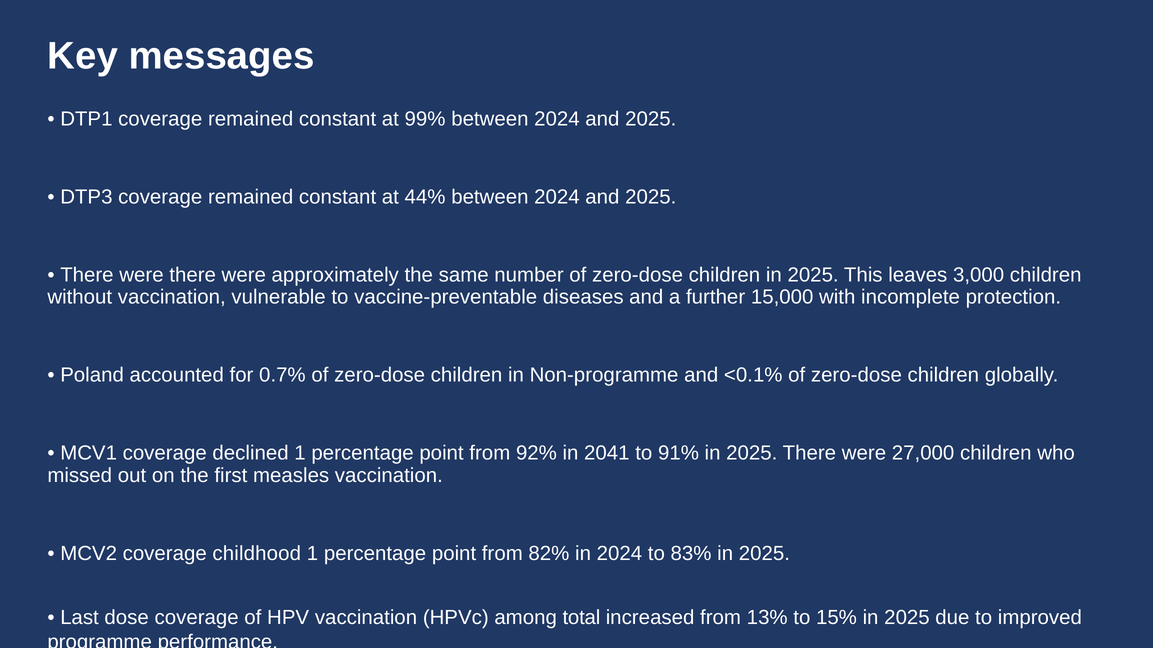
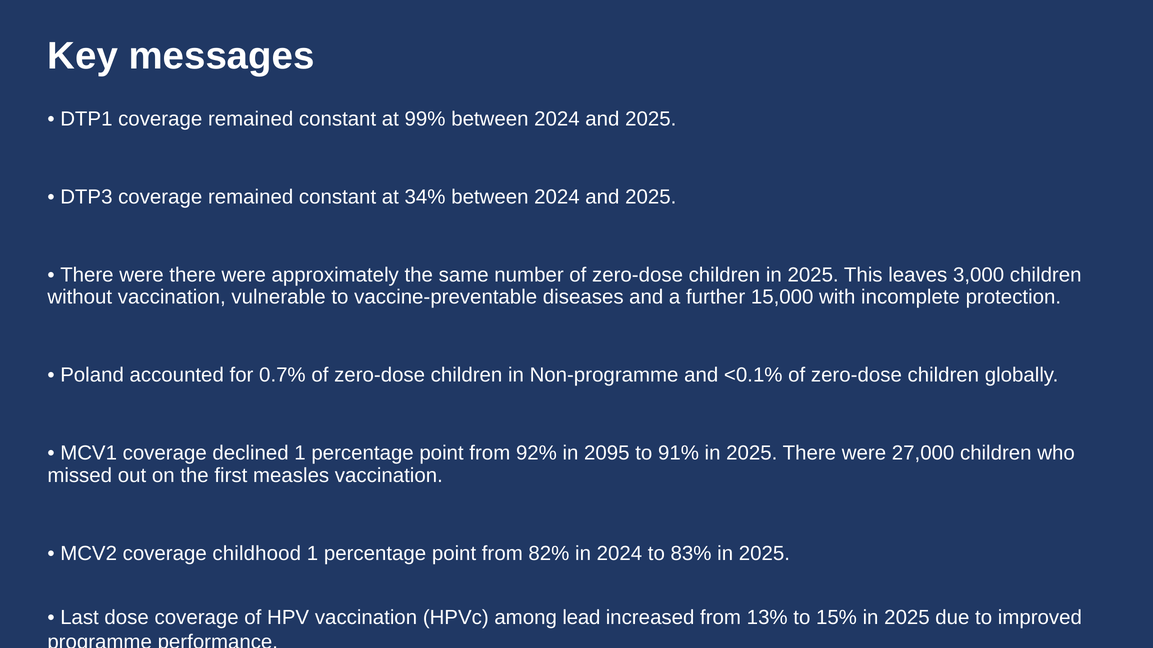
44%: 44% -> 34% (425, 197)
2041: 2041 -> 2095 (607, 454)
total: total -> lead (581, 618)
